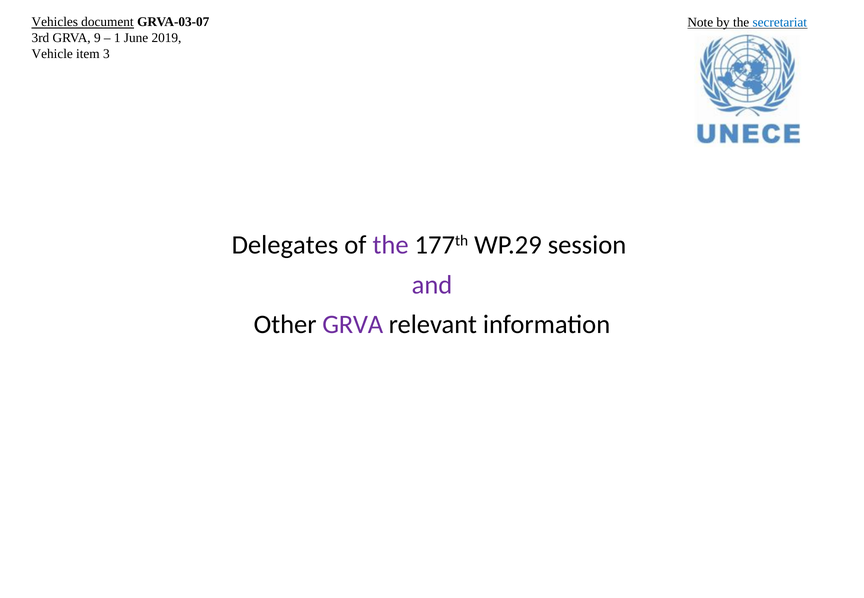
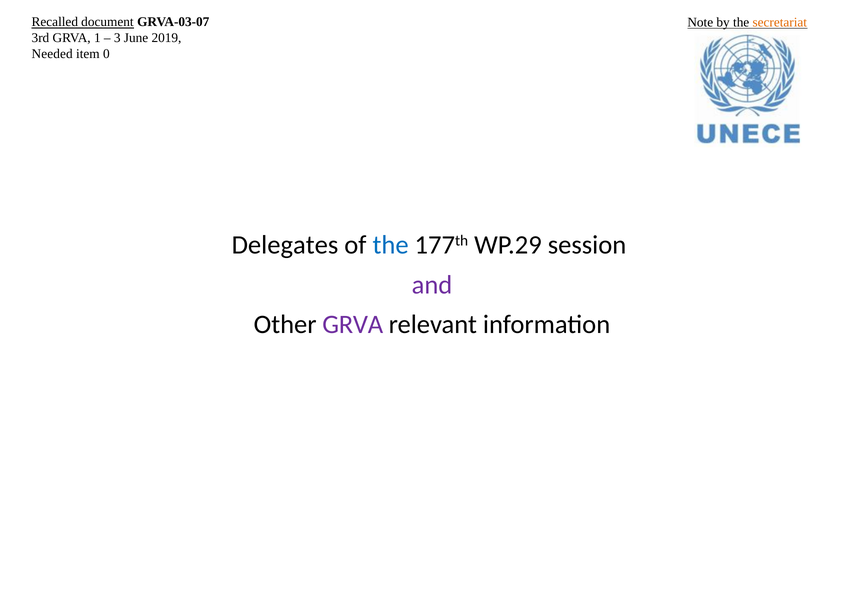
Vehicles: Vehicles -> Recalled (55, 22)
secretariat colour: blue -> orange (780, 22)
9: 9 -> 1 (97, 38)
1: 1 -> 3 (117, 38)
Vehicle: Vehicle -> Needed (52, 54)
3: 3 -> 0 (106, 54)
the colour: purple -> blue (391, 245)
